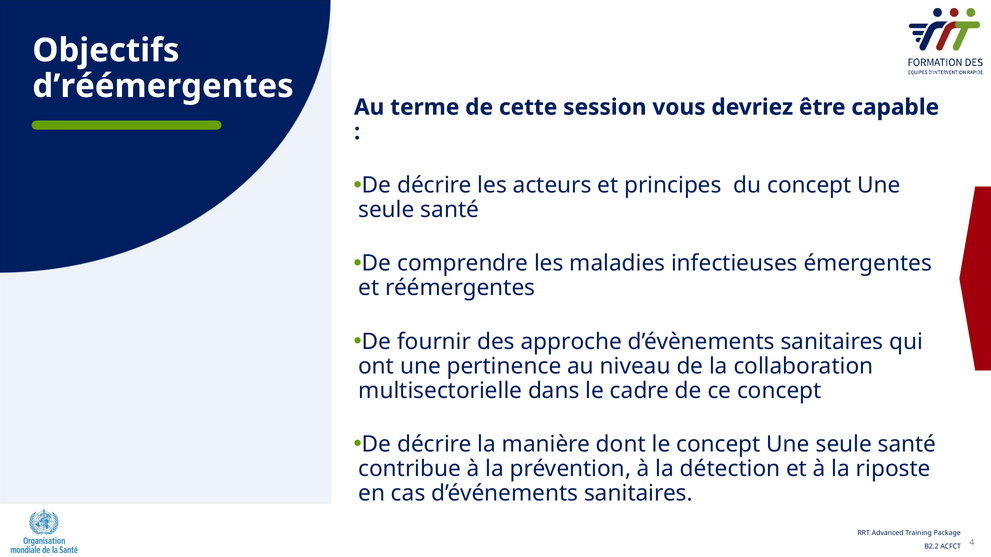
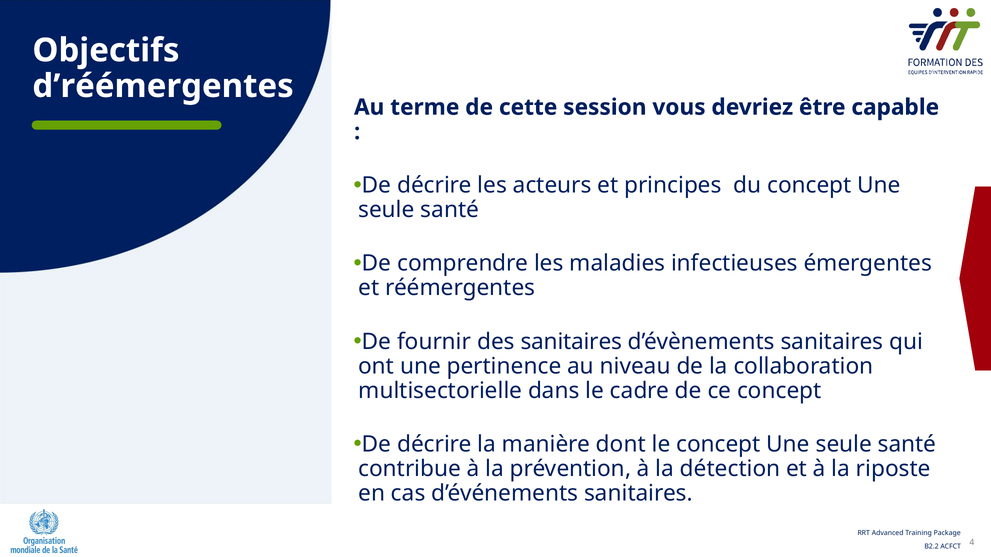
des approche: approche -> sanitaires (571, 342)
